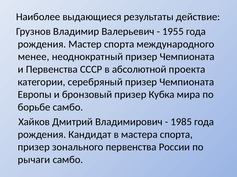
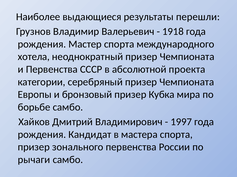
действие: действие -> перешли (198, 17)
1955: 1955 -> 1918 (173, 32)
менее: менее -> хотела (34, 57)
1985: 1985 -> 1997 (181, 122)
